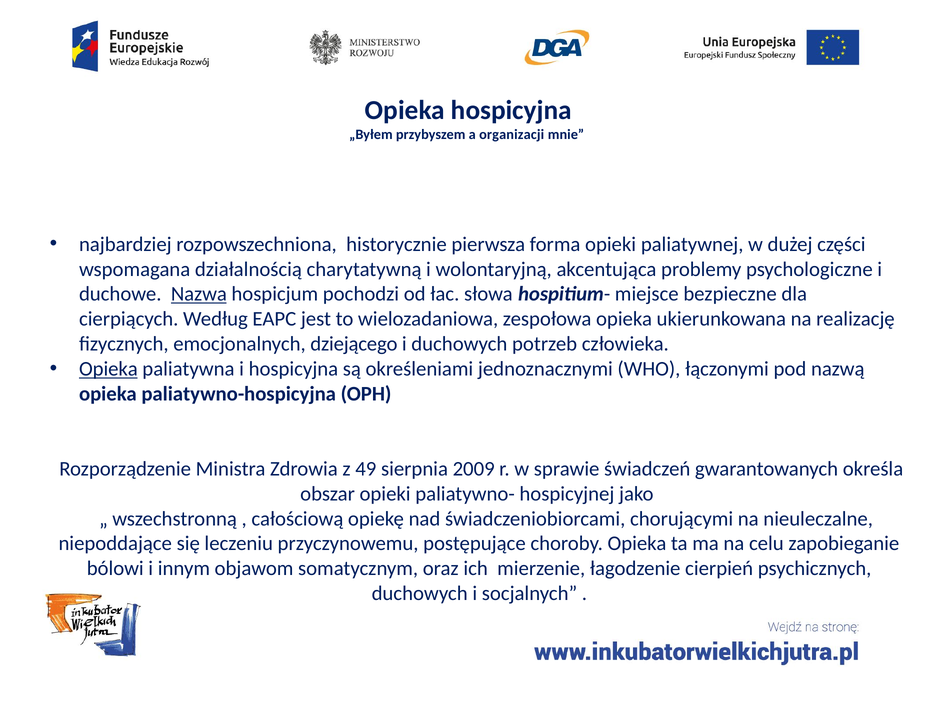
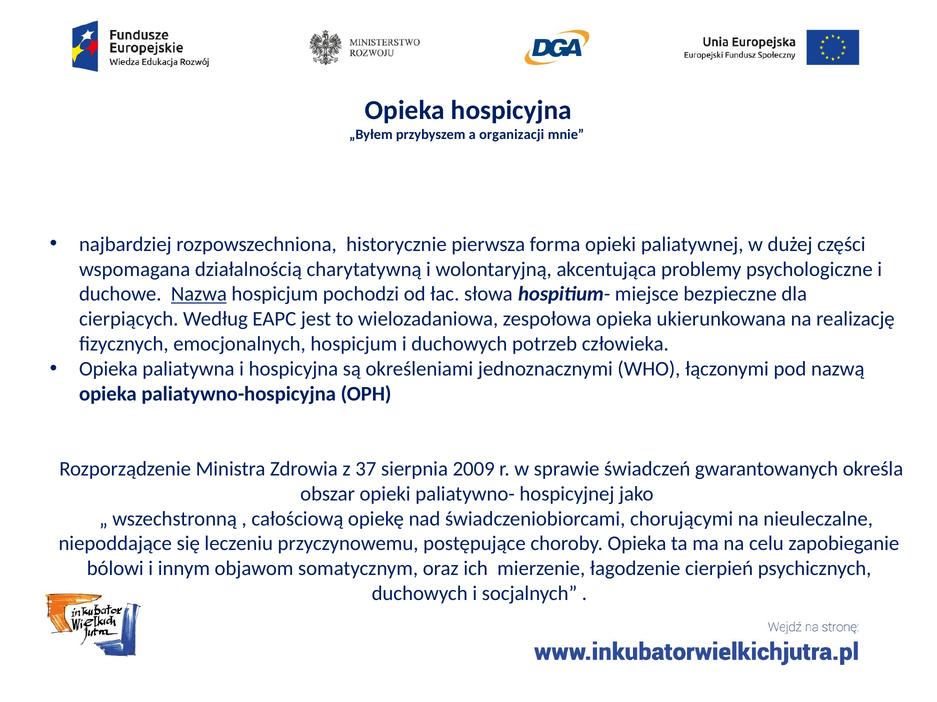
emocjonalnych dziejącego: dziejącego -> hospicjum (354, 344)
Opieka underline: present -> none (108, 369)
49: 49 -> 37 (366, 469)
